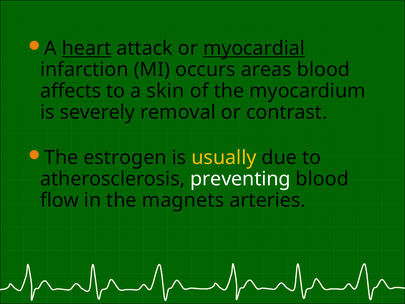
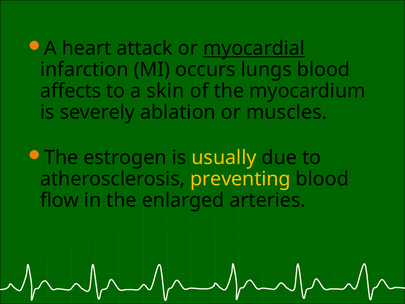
heart underline: present -> none (87, 48)
areas: areas -> lungs (266, 70)
removal: removal -> ablation (178, 112)
contrast: contrast -> muscles (287, 112)
preventing colour: white -> yellow (240, 179)
magnets: magnets -> enlarged (183, 200)
